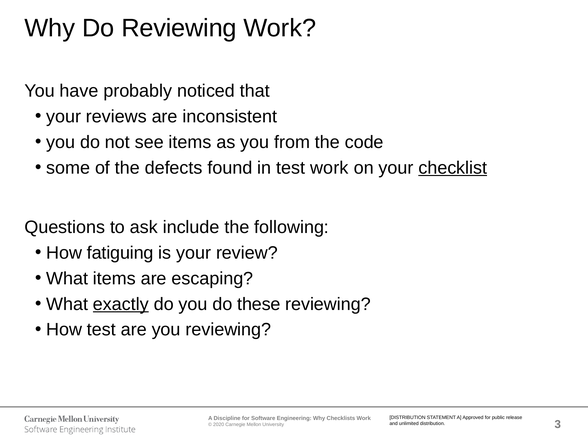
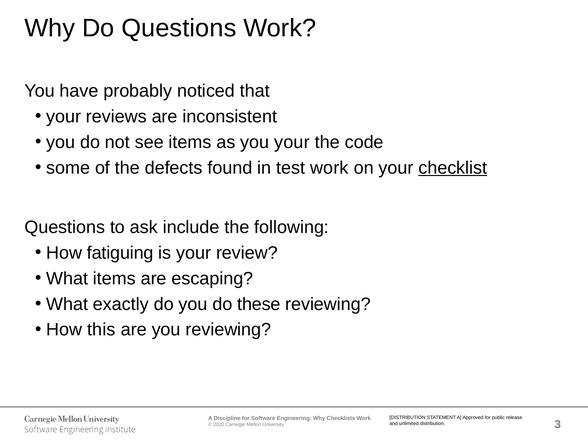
Do Reviewing: Reviewing -> Questions (179, 28)
you from: from -> your (292, 142)
exactly underline: present -> none (121, 304)
How test: test -> this (101, 330)
